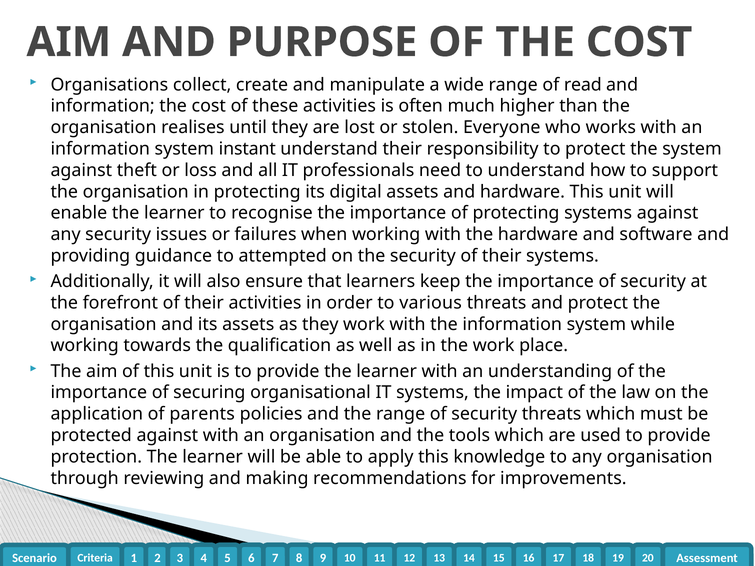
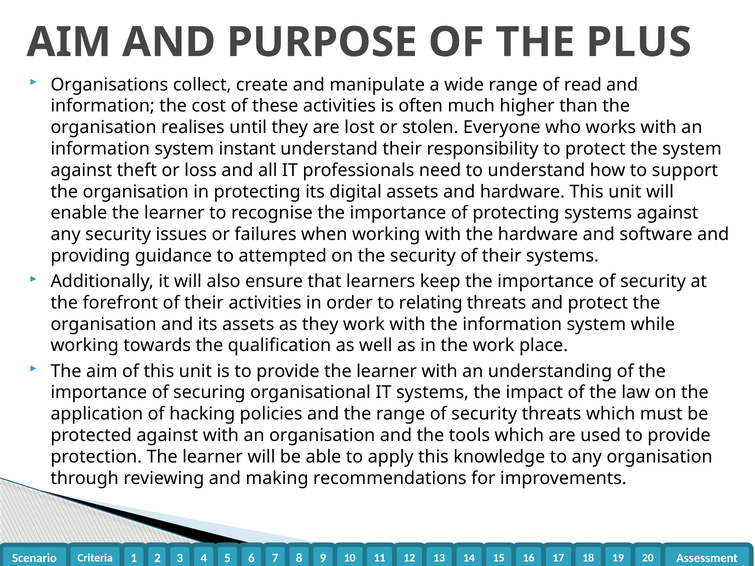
OF THE COST: COST -> PLUS (639, 42)
various: various -> relating (431, 303)
parents: parents -> hacking (202, 414)
